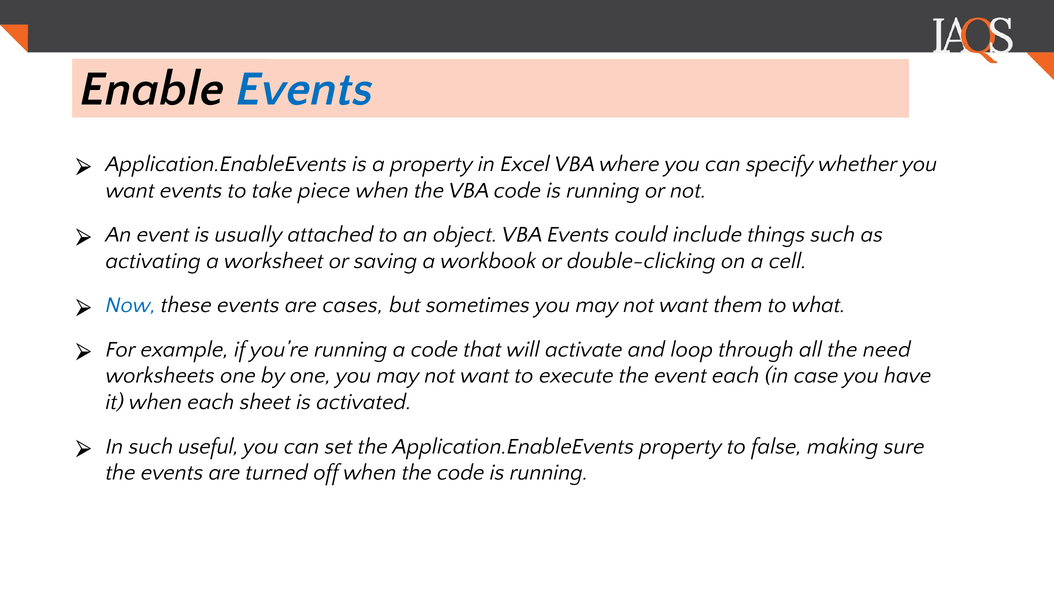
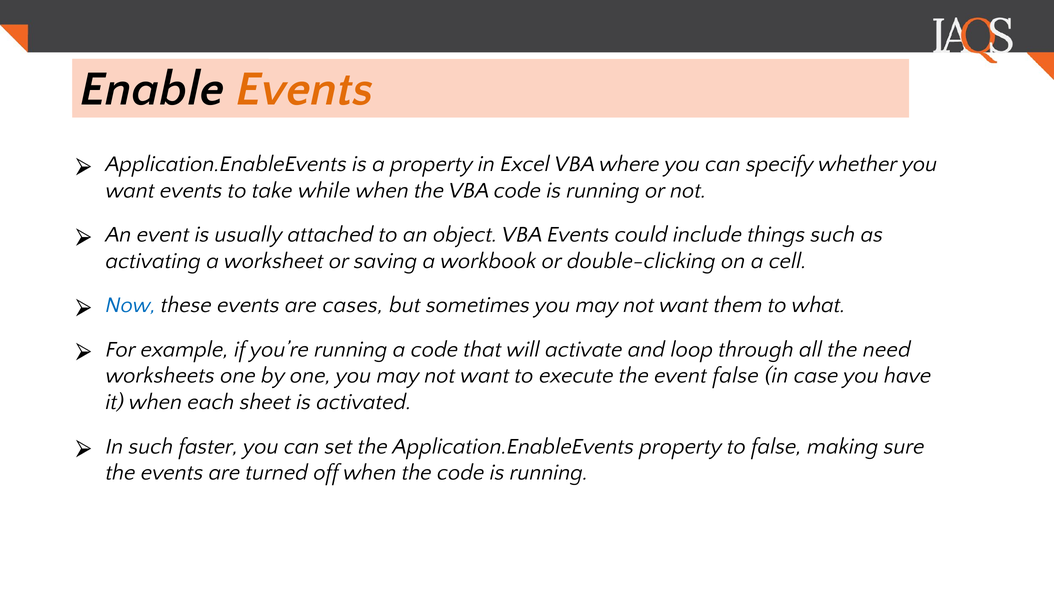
Events colour: blue -> orange (305, 89)
piece: piece -> while (324, 190)
event each: each -> false (736, 376)
useful: useful -> faster (208, 446)
